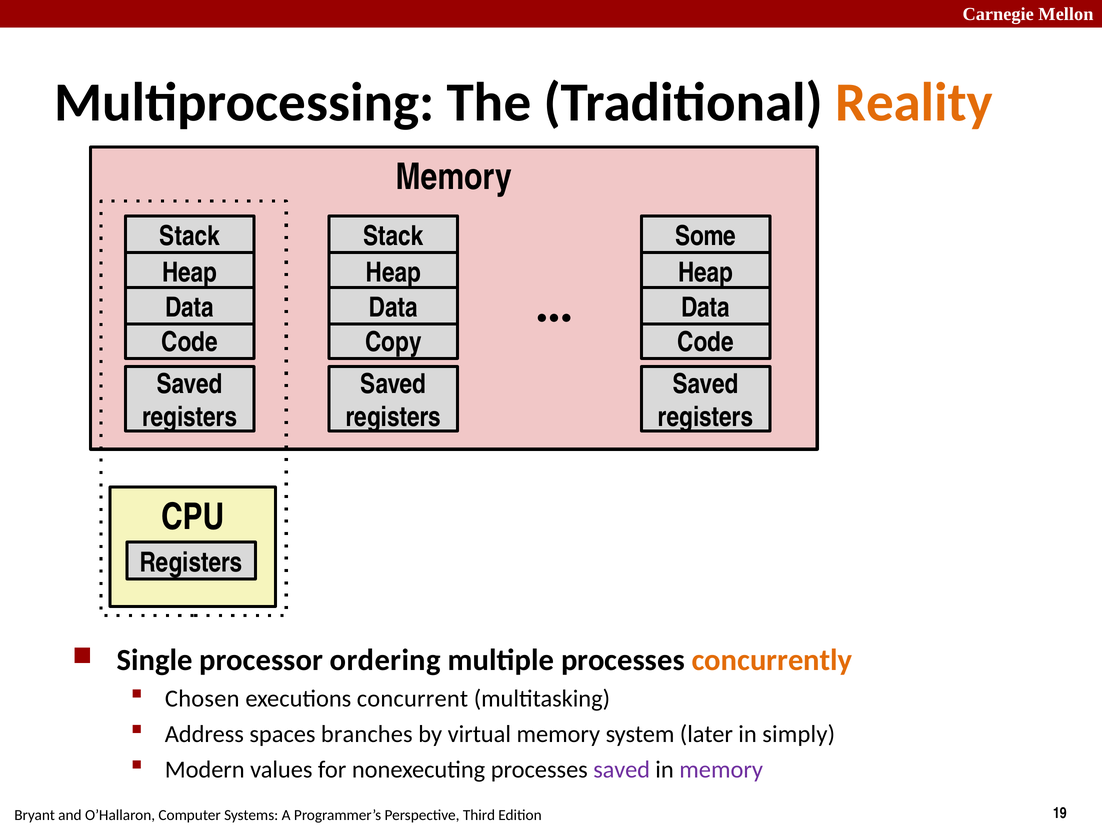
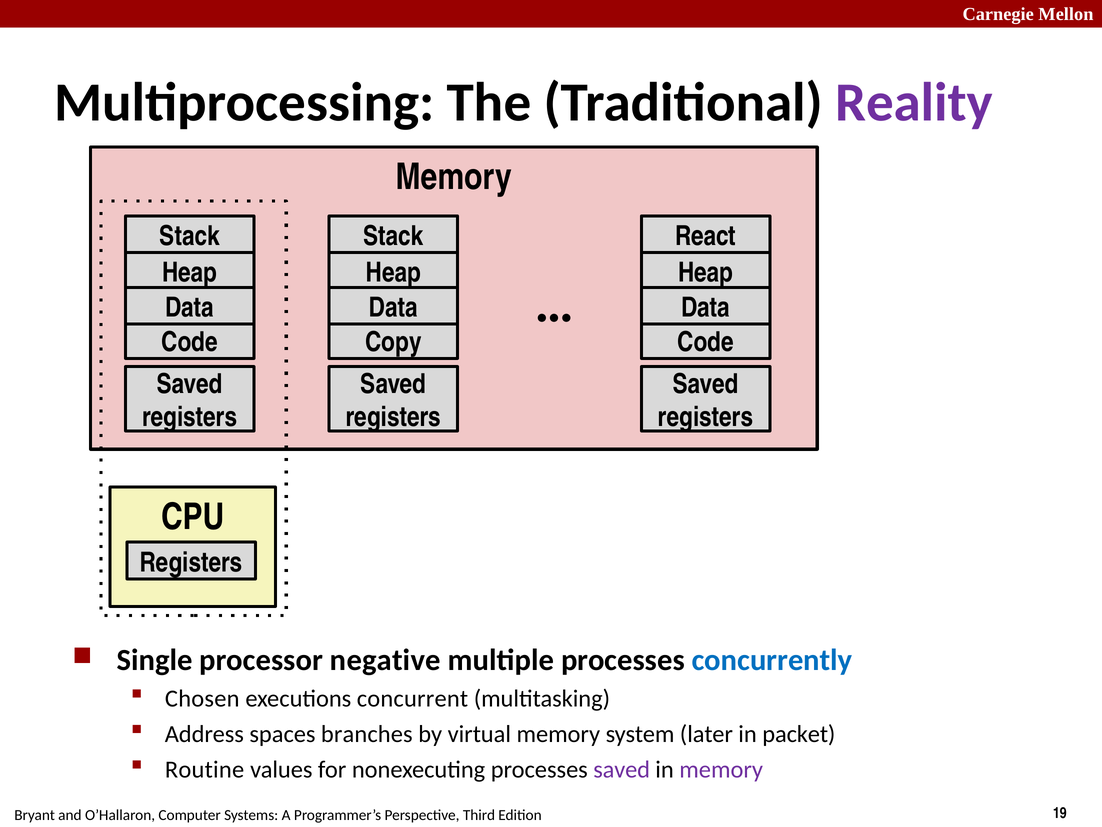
Reality colour: orange -> purple (914, 102)
Some: Some -> React (706, 236)
ordering: ordering -> negative (385, 660)
concurrently colour: orange -> blue (772, 660)
simply: simply -> packet (799, 734)
Modern: Modern -> Routine (205, 769)
